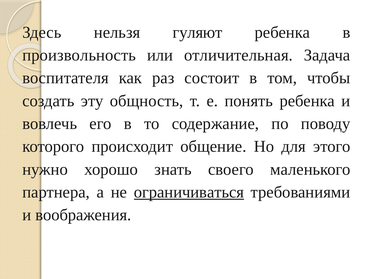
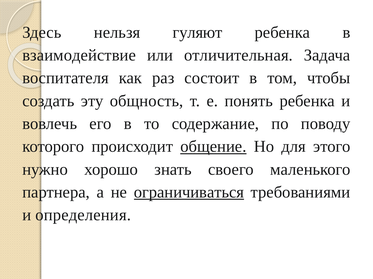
произвольность: произвольность -> взаимодействие (79, 55)
общение underline: none -> present (213, 147)
воображения: воображения -> определения (83, 216)
